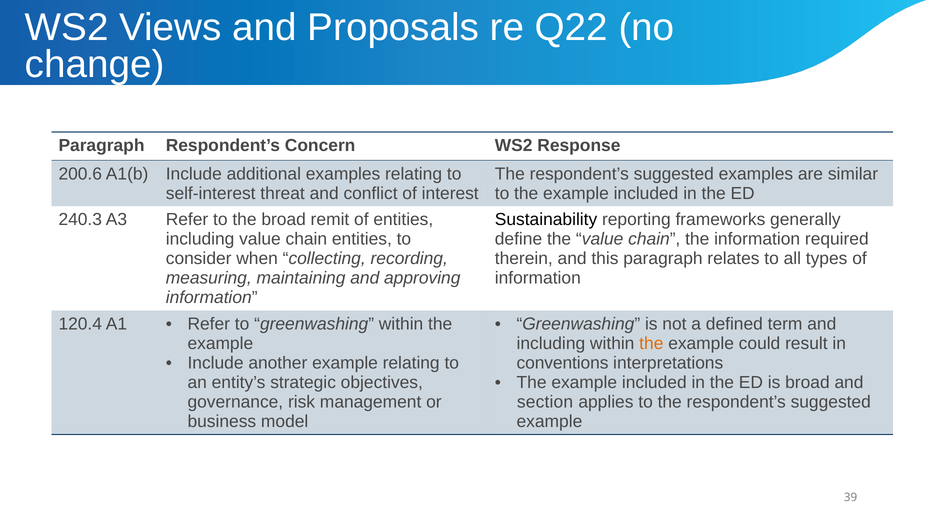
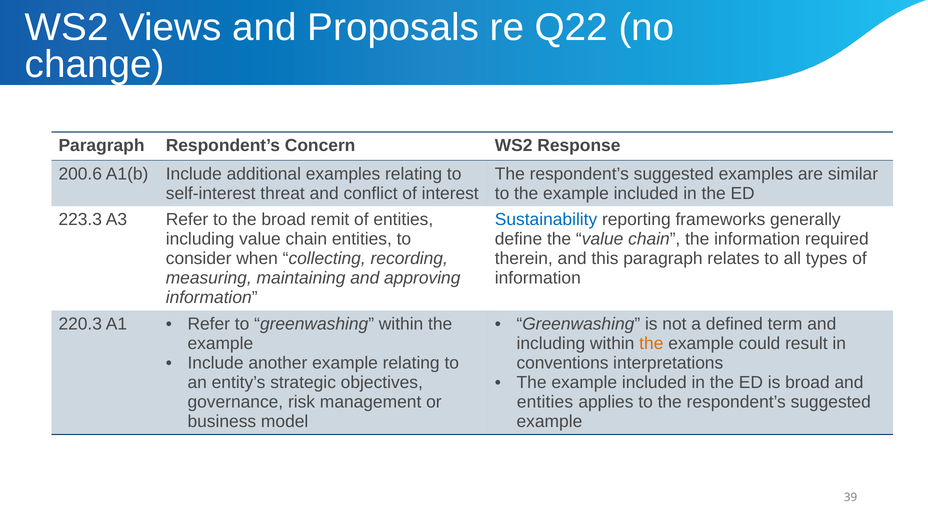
240.3: 240.3 -> 223.3 (80, 220)
Sustainability colour: black -> blue (546, 220)
120.4: 120.4 -> 220.3 (80, 324)
section: section -> entities (545, 402)
